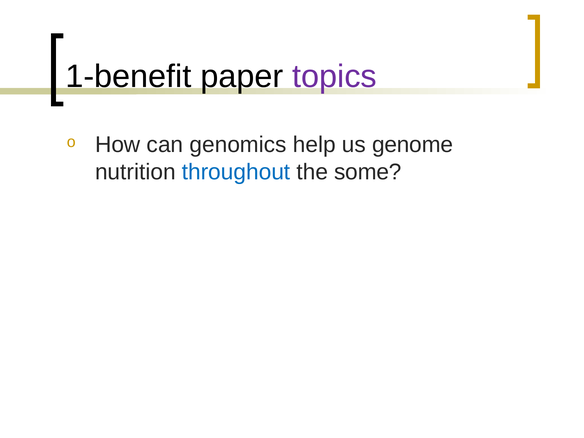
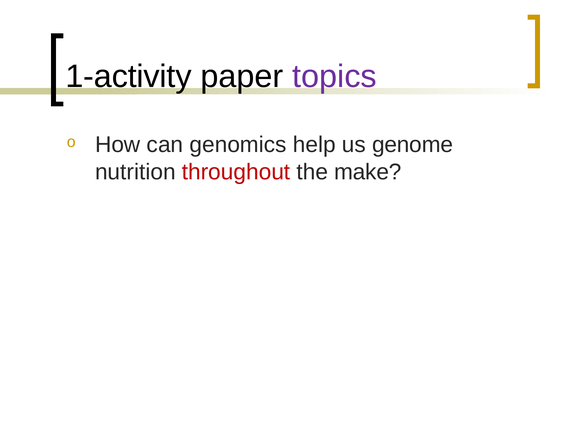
1-benefit: 1-benefit -> 1-activity (128, 76)
throughout colour: blue -> red (236, 172)
some: some -> make (368, 172)
